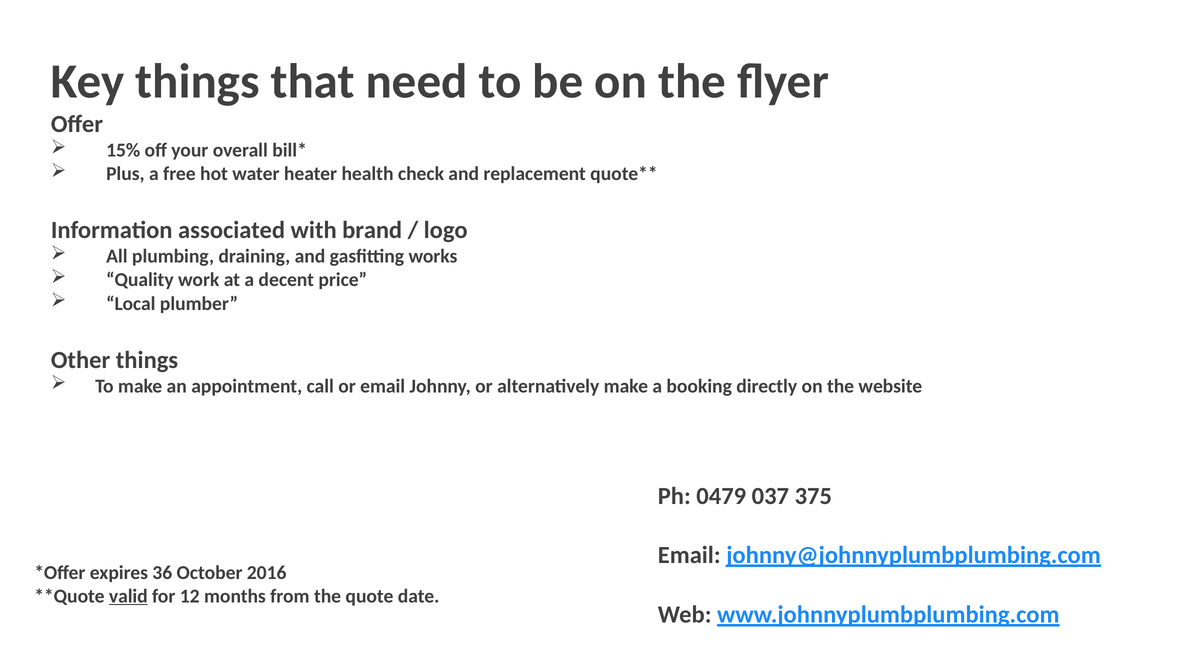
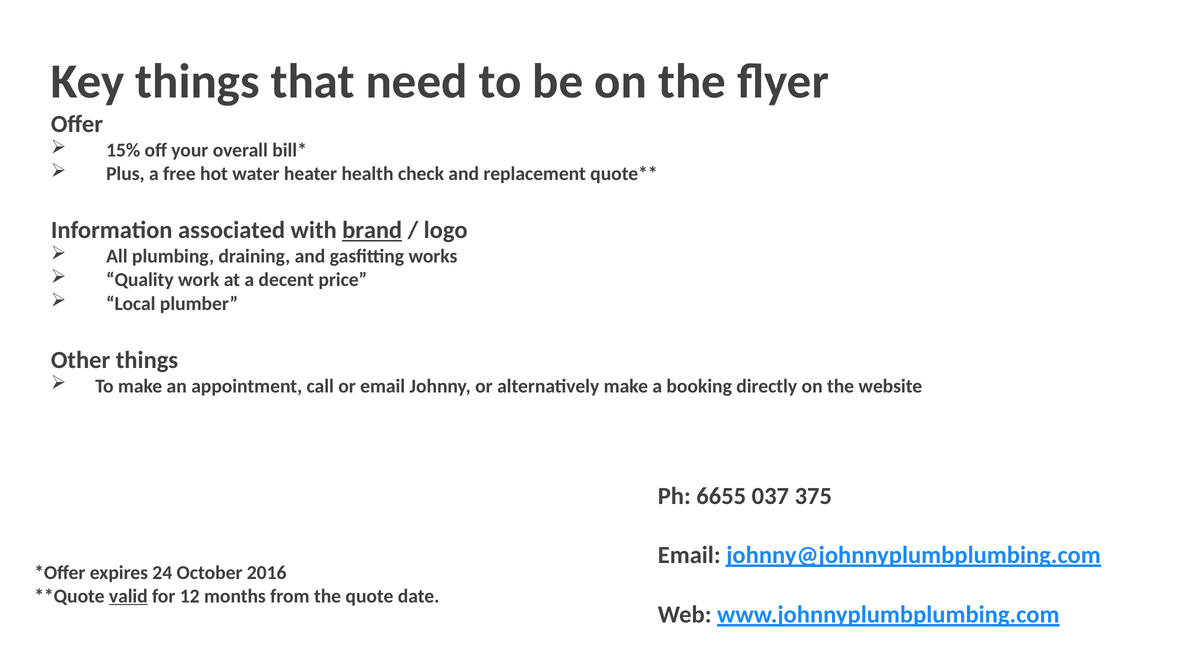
brand underline: none -> present (372, 230)
0479: 0479 -> 6655 (721, 496)
36: 36 -> 24 (162, 572)
